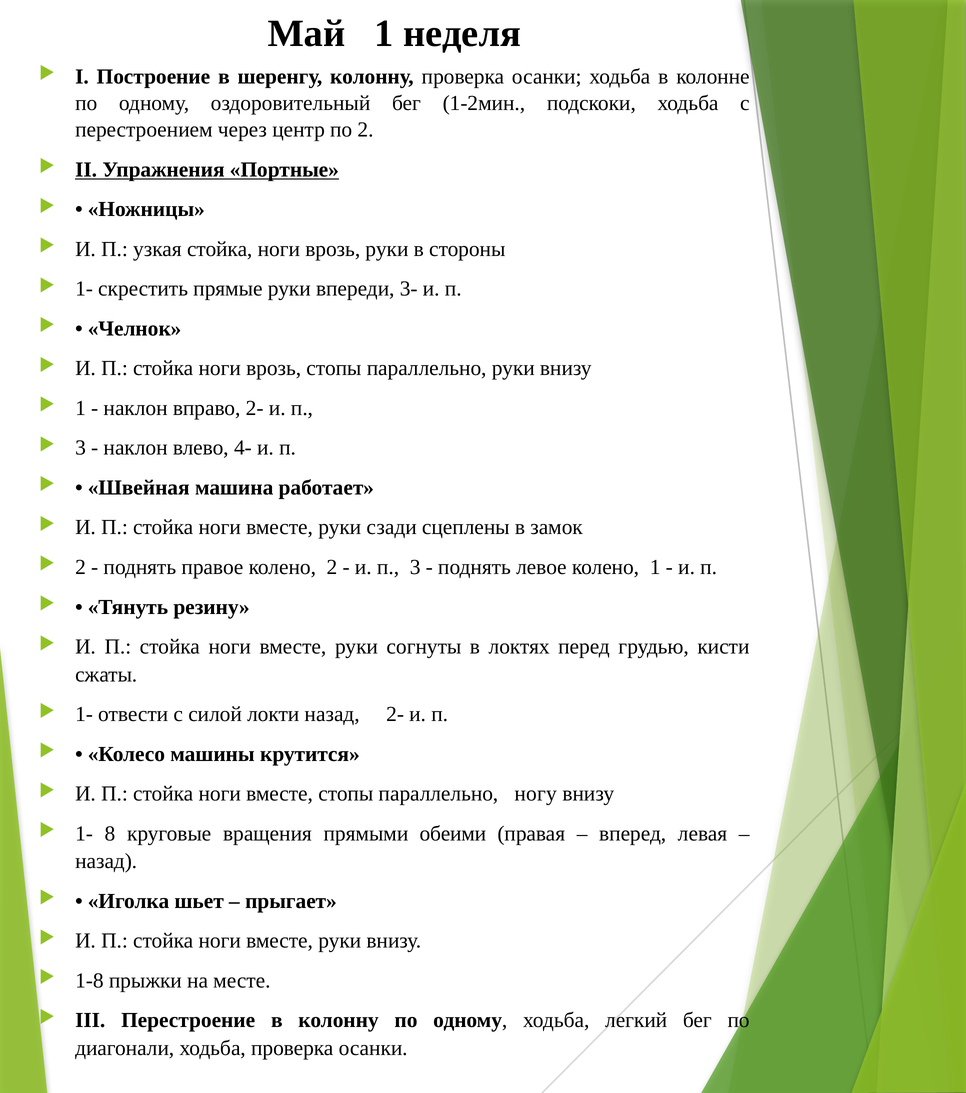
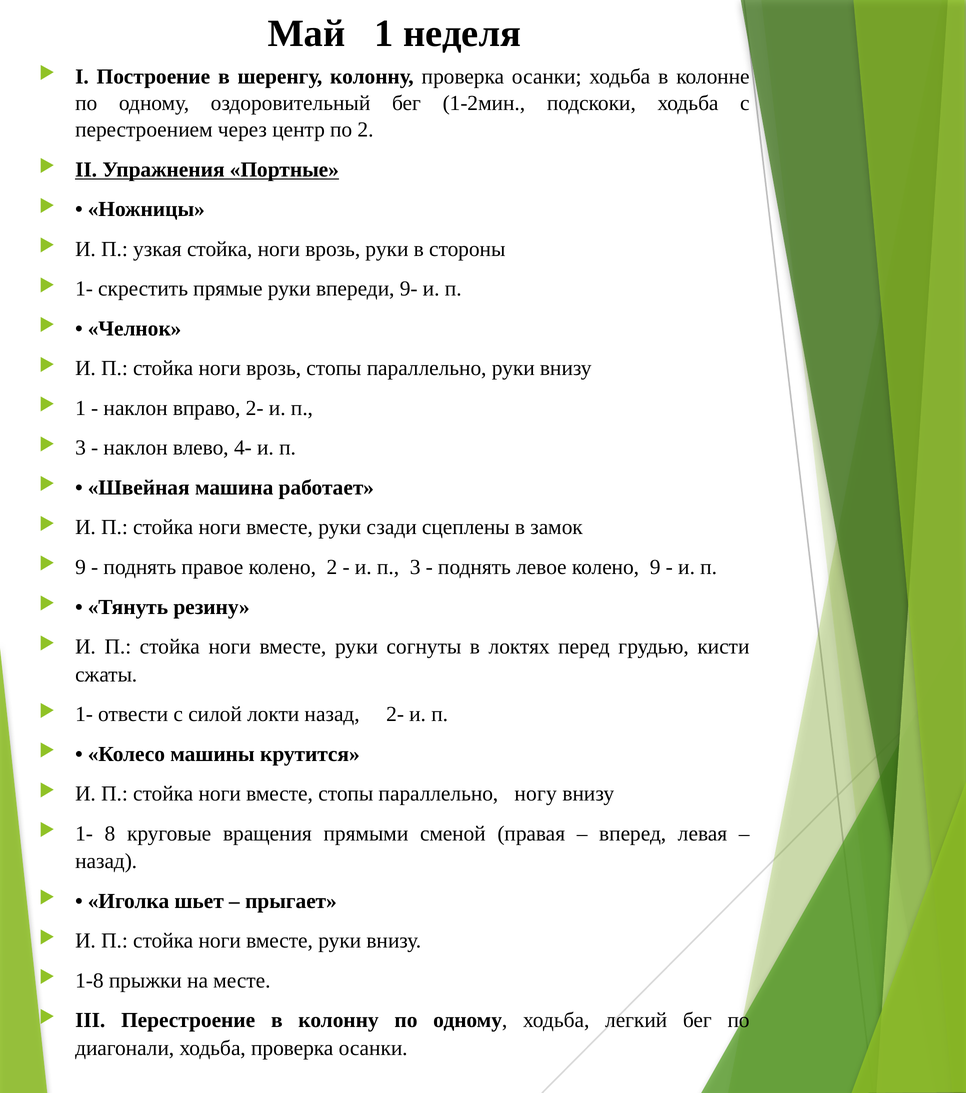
3-: 3- -> 9- (409, 289)
2: 2 -> 9 (81, 567)
колено 1: 1 -> 9 (655, 567)
обеими: обеими -> сменой (453, 834)
